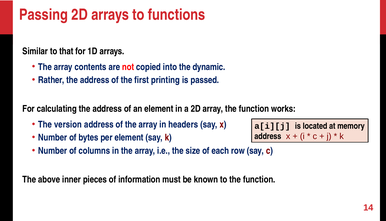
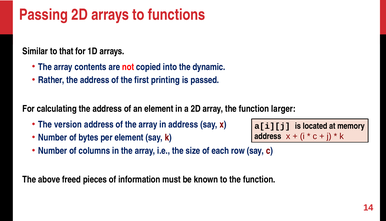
works: works -> larger (283, 109)
in headers: headers -> address (183, 124)
inner: inner -> freed (72, 179)
